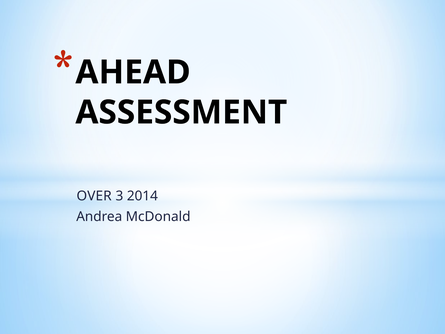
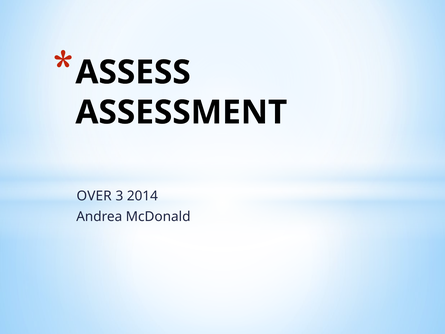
AHEAD: AHEAD -> ASSESS (133, 72)
